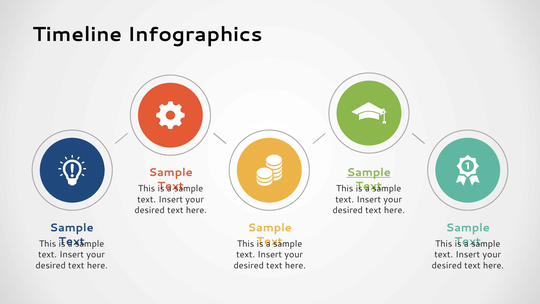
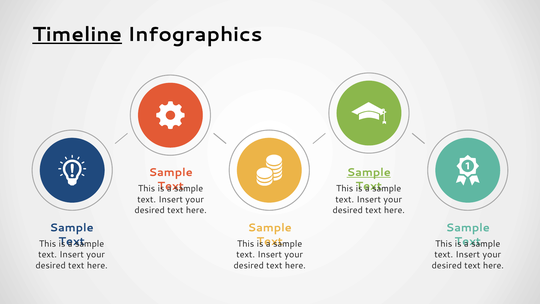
Timeline underline: none -> present (77, 35)
